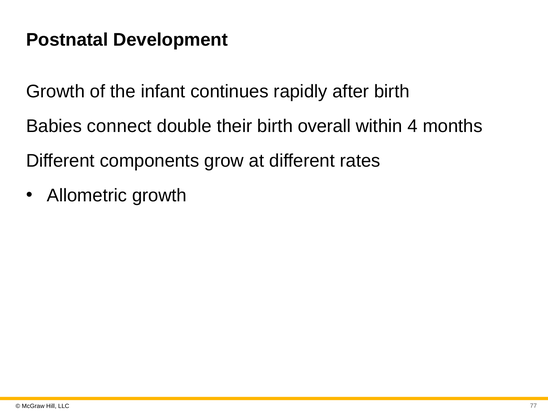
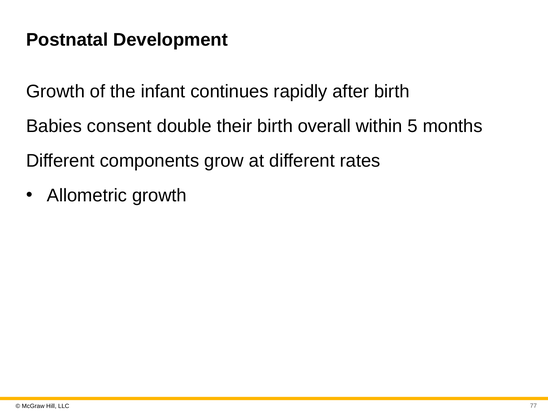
connect: connect -> consent (119, 126)
4: 4 -> 5 (413, 126)
